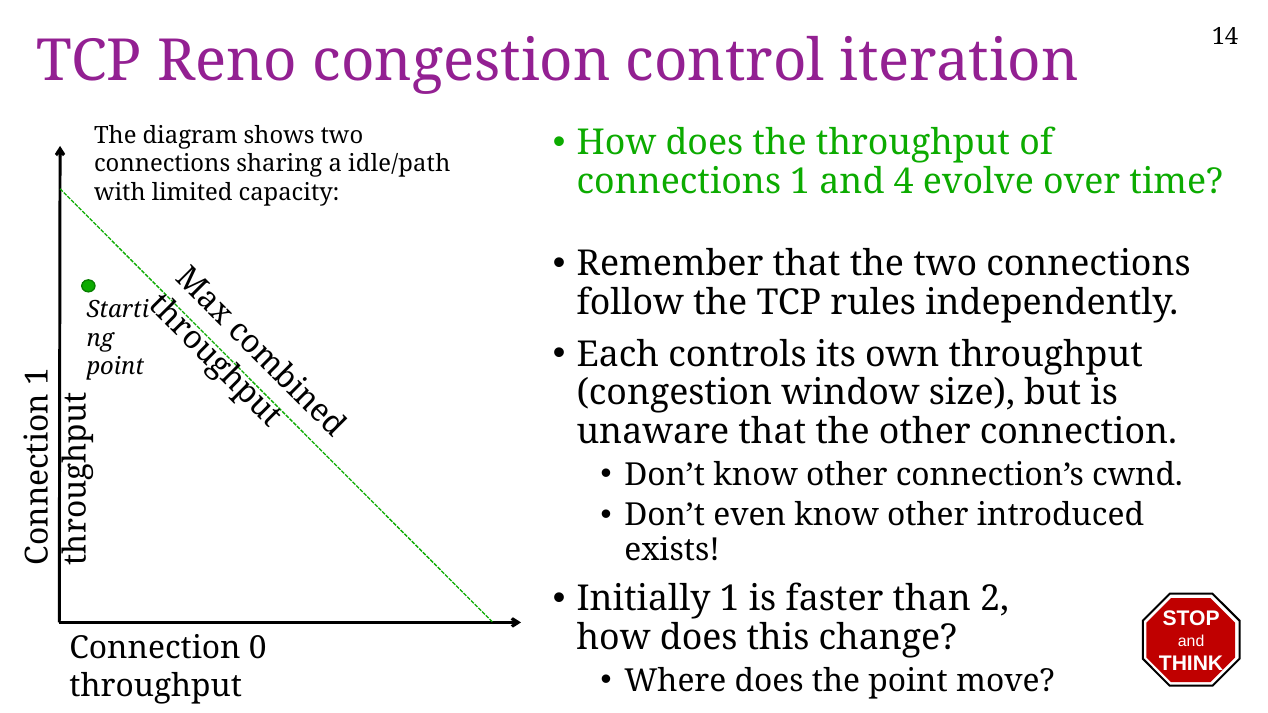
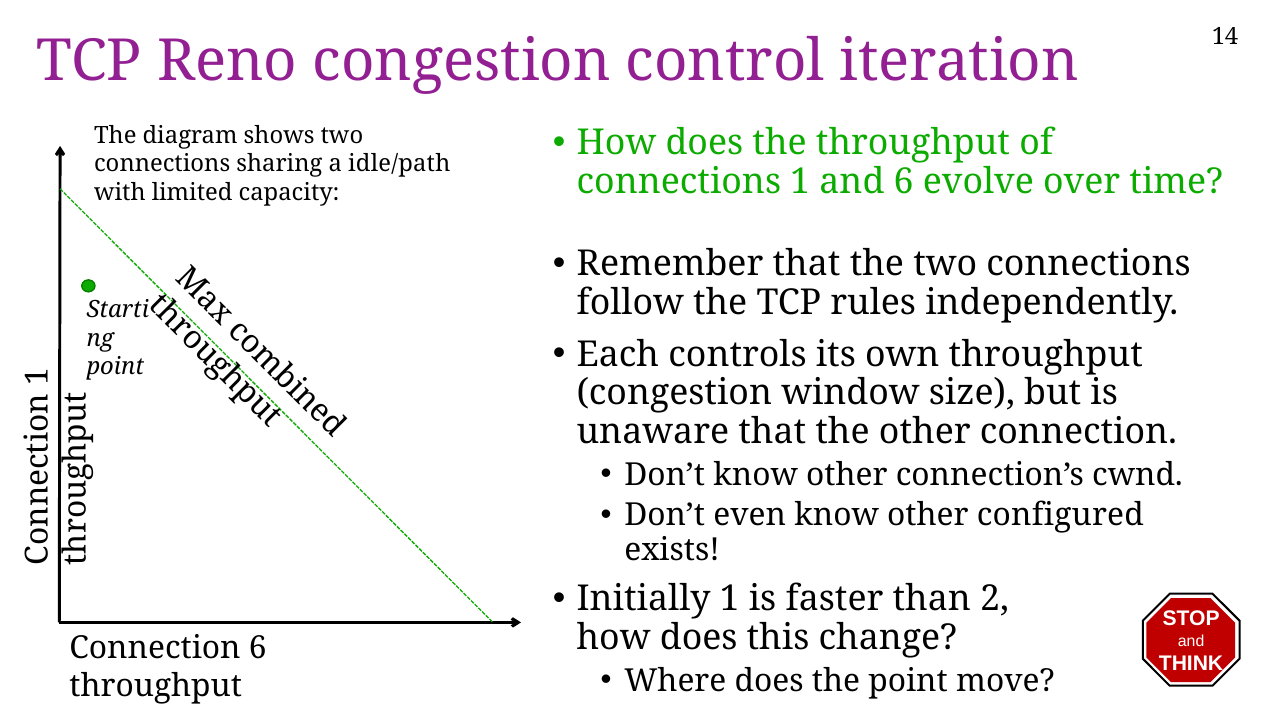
and 4: 4 -> 6 (904, 182)
introduced: introduced -> configured (1060, 516)
Connection 0: 0 -> 6 (258, 649)
